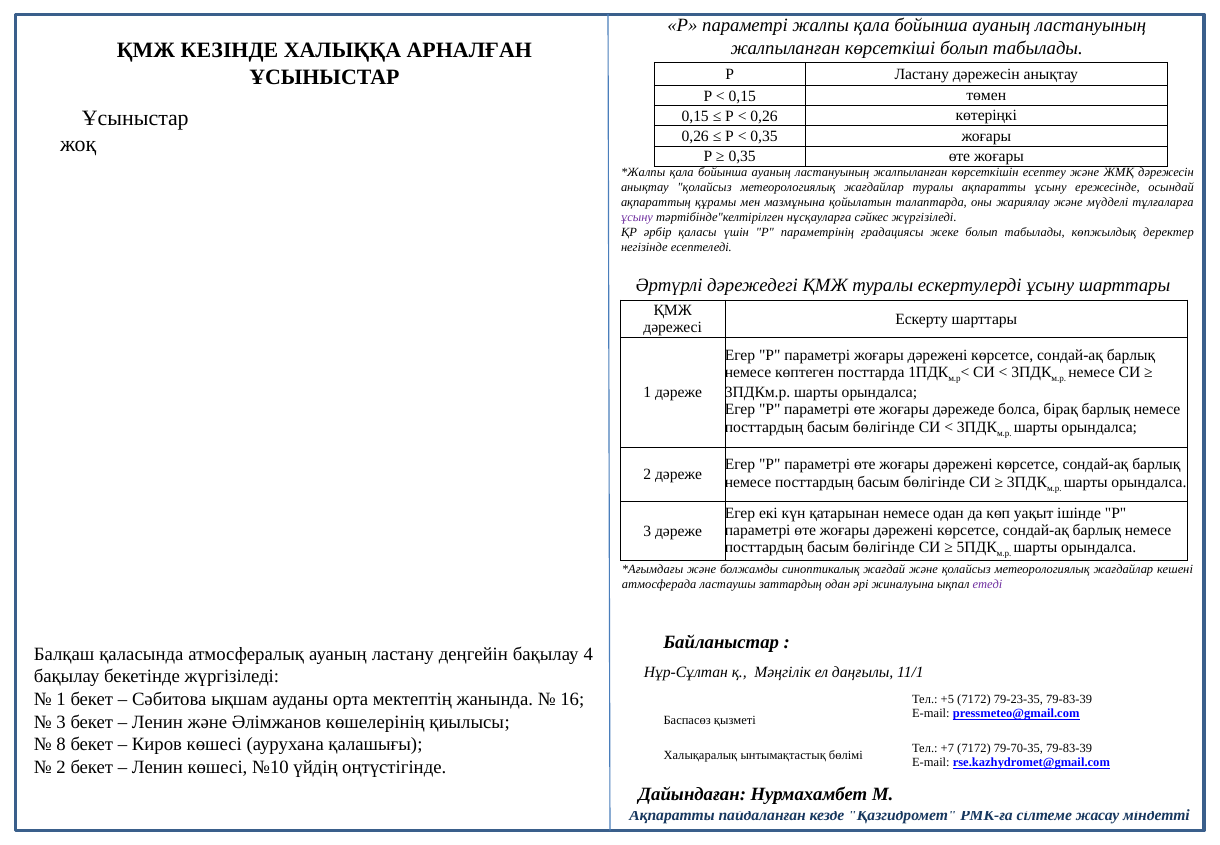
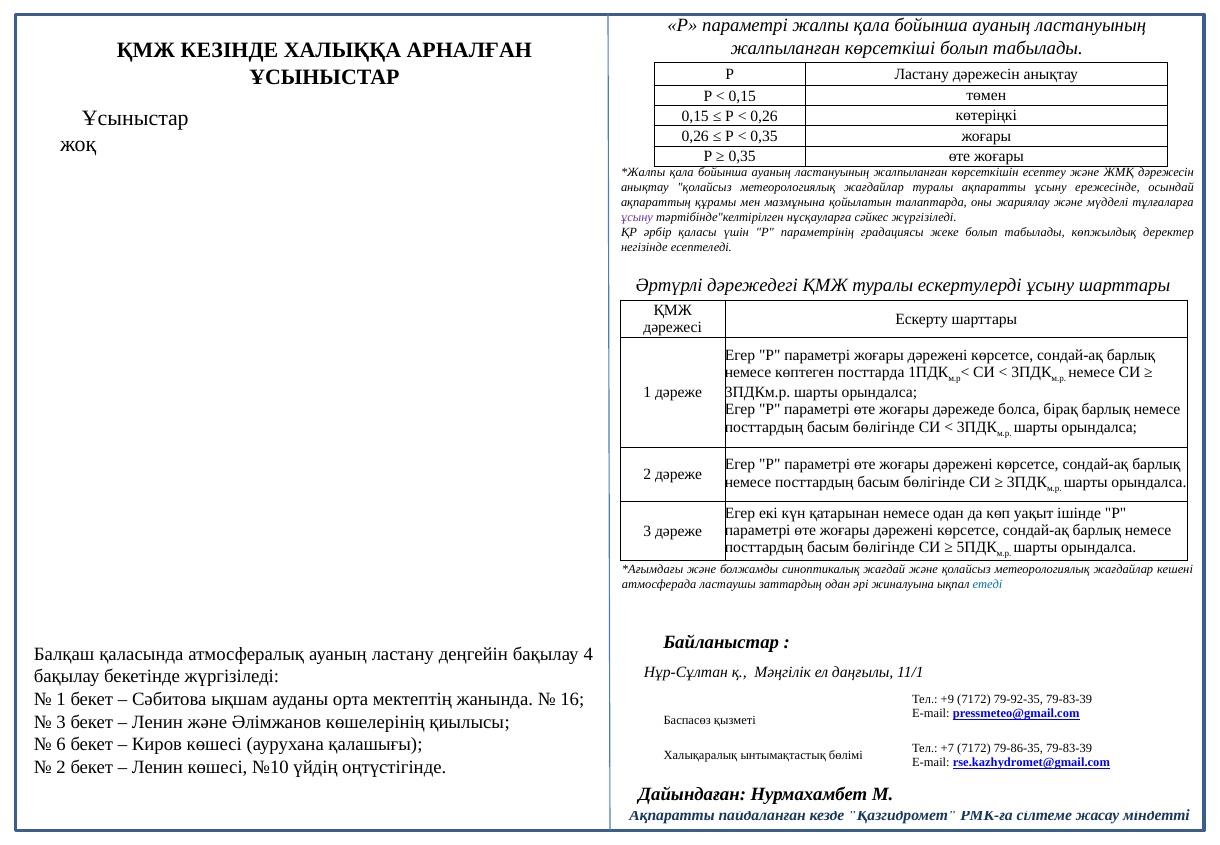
етеді colour: purple -> blue (987, 584)
+5: +5 -> +9 (947, 699)
79-23-35: 79-23-35 -> 79-92-35 (1018, 699)
8: 8 -> 6 (61, 744)
79-70-35: 79-70-35 -> 79-86-35 (1018, 748)
